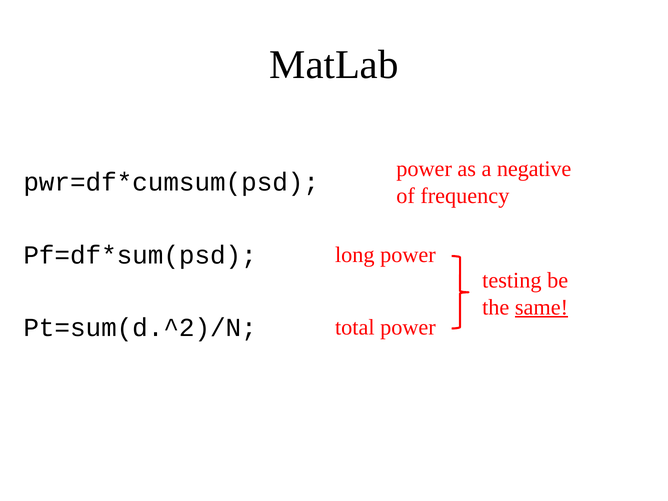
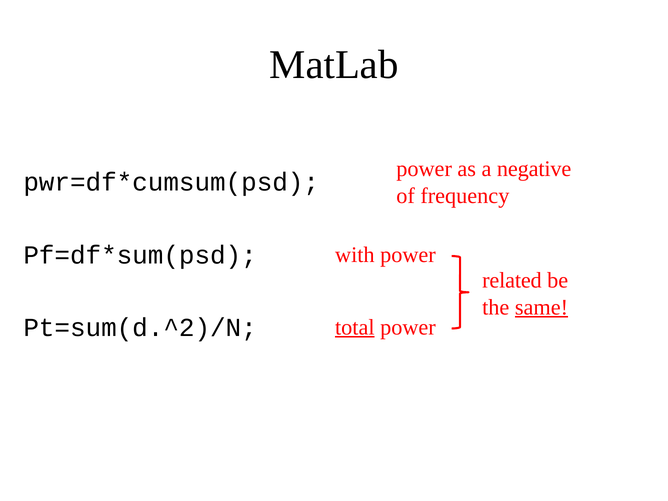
long: long -> with (355, 255)
testing: testing -> related (512, 280)
total underline: none -> present (355, 327)
